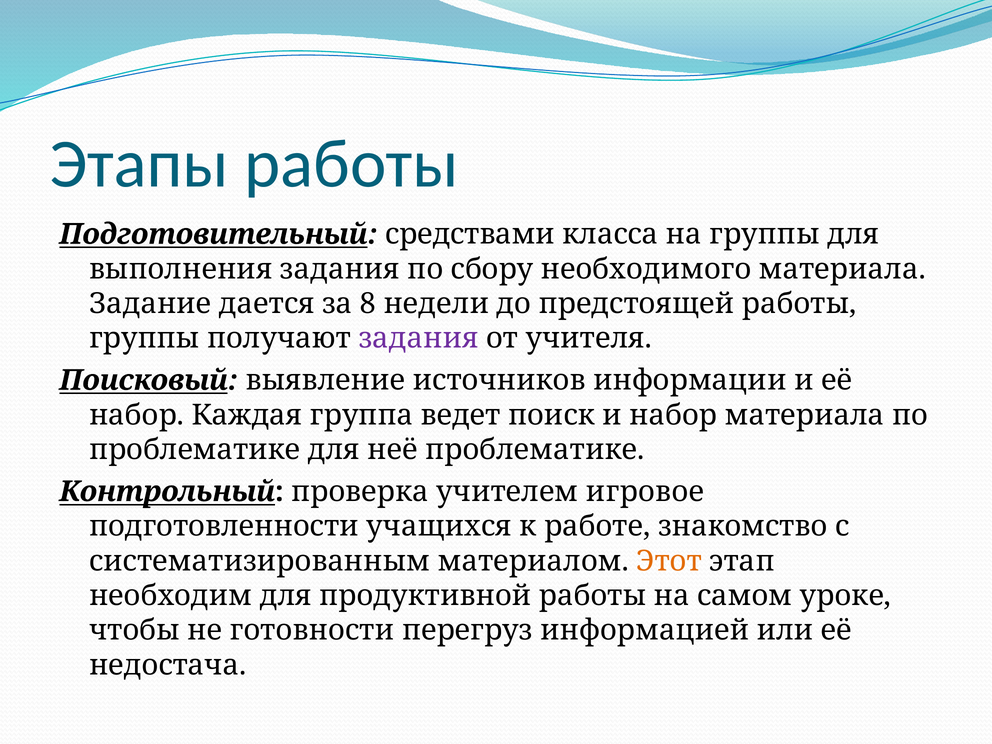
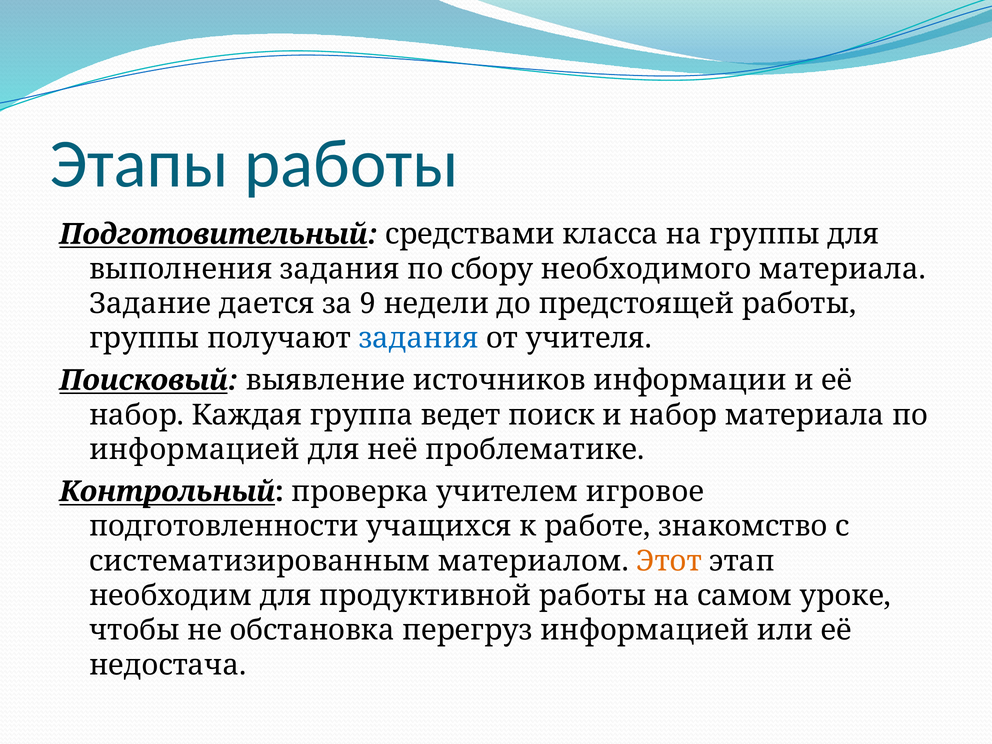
8: 8 -> 9 (368, 304)
задания colour: purple -> blue (419, 338)
проблематике: проблематике -> информацией (195, 450)
готовности: готовности -> обстановка (312, 630)
